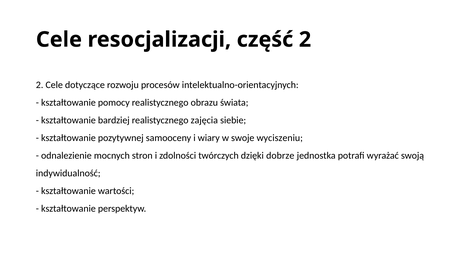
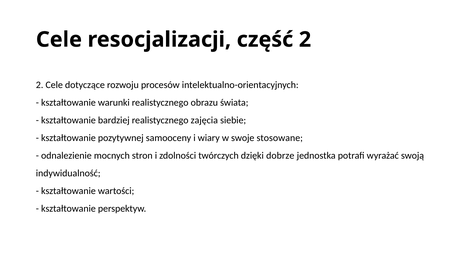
pomocy: pomocy -> warunki (114, 102)
wyciszeniu: wyciszeniu -> stosowane (280, 138)
